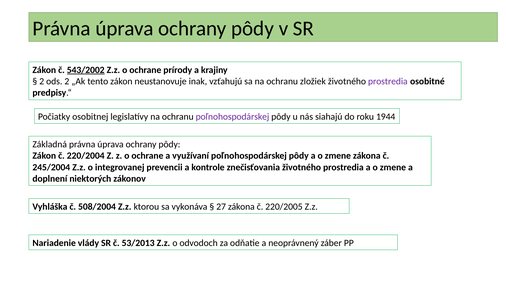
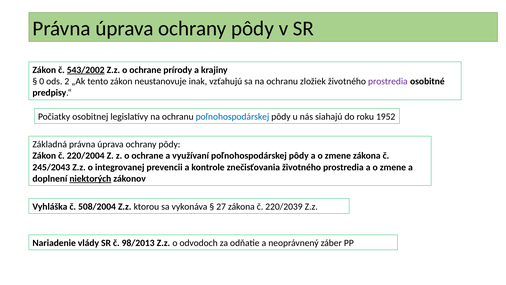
2: 2 -> 0 (42, 81)
poľnohospodárskej colour: purple -> blue (232, 117)
1944: 1944 -> 1952 (386, 117)
245/2004: 245/2004 -> 245/2043 (51, 167)
niektorých underline: none -> present (90, 178)
220/2005: 220/2005 -> 220/2039 (284, 206)
53/2013: 53/2013 -> 98/2013 (138, 243)
